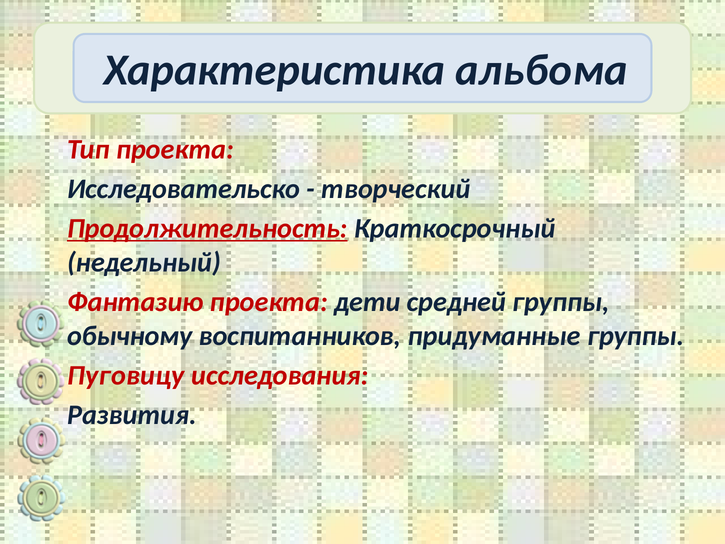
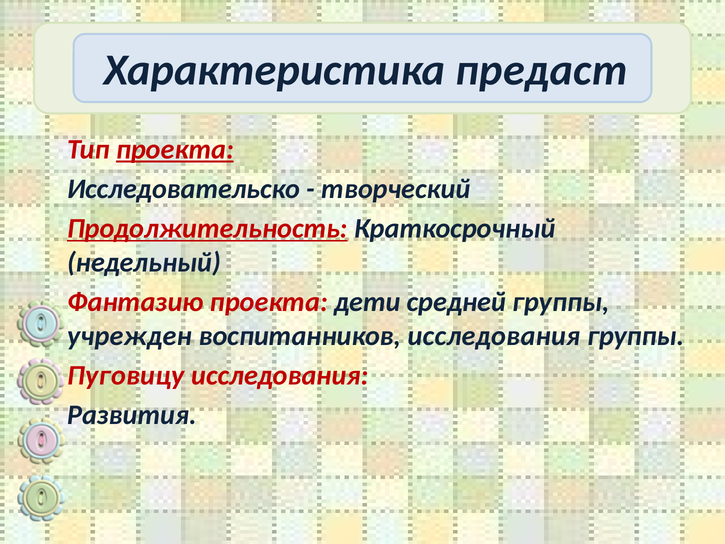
альбома: альбома -> предаст (542, 70)
проекта underline: none -> present (175, 149)
обычному: обычному -> учрежден (130, 336)
воспитанников придуманные: придуманные -> исследования (494, 336)
